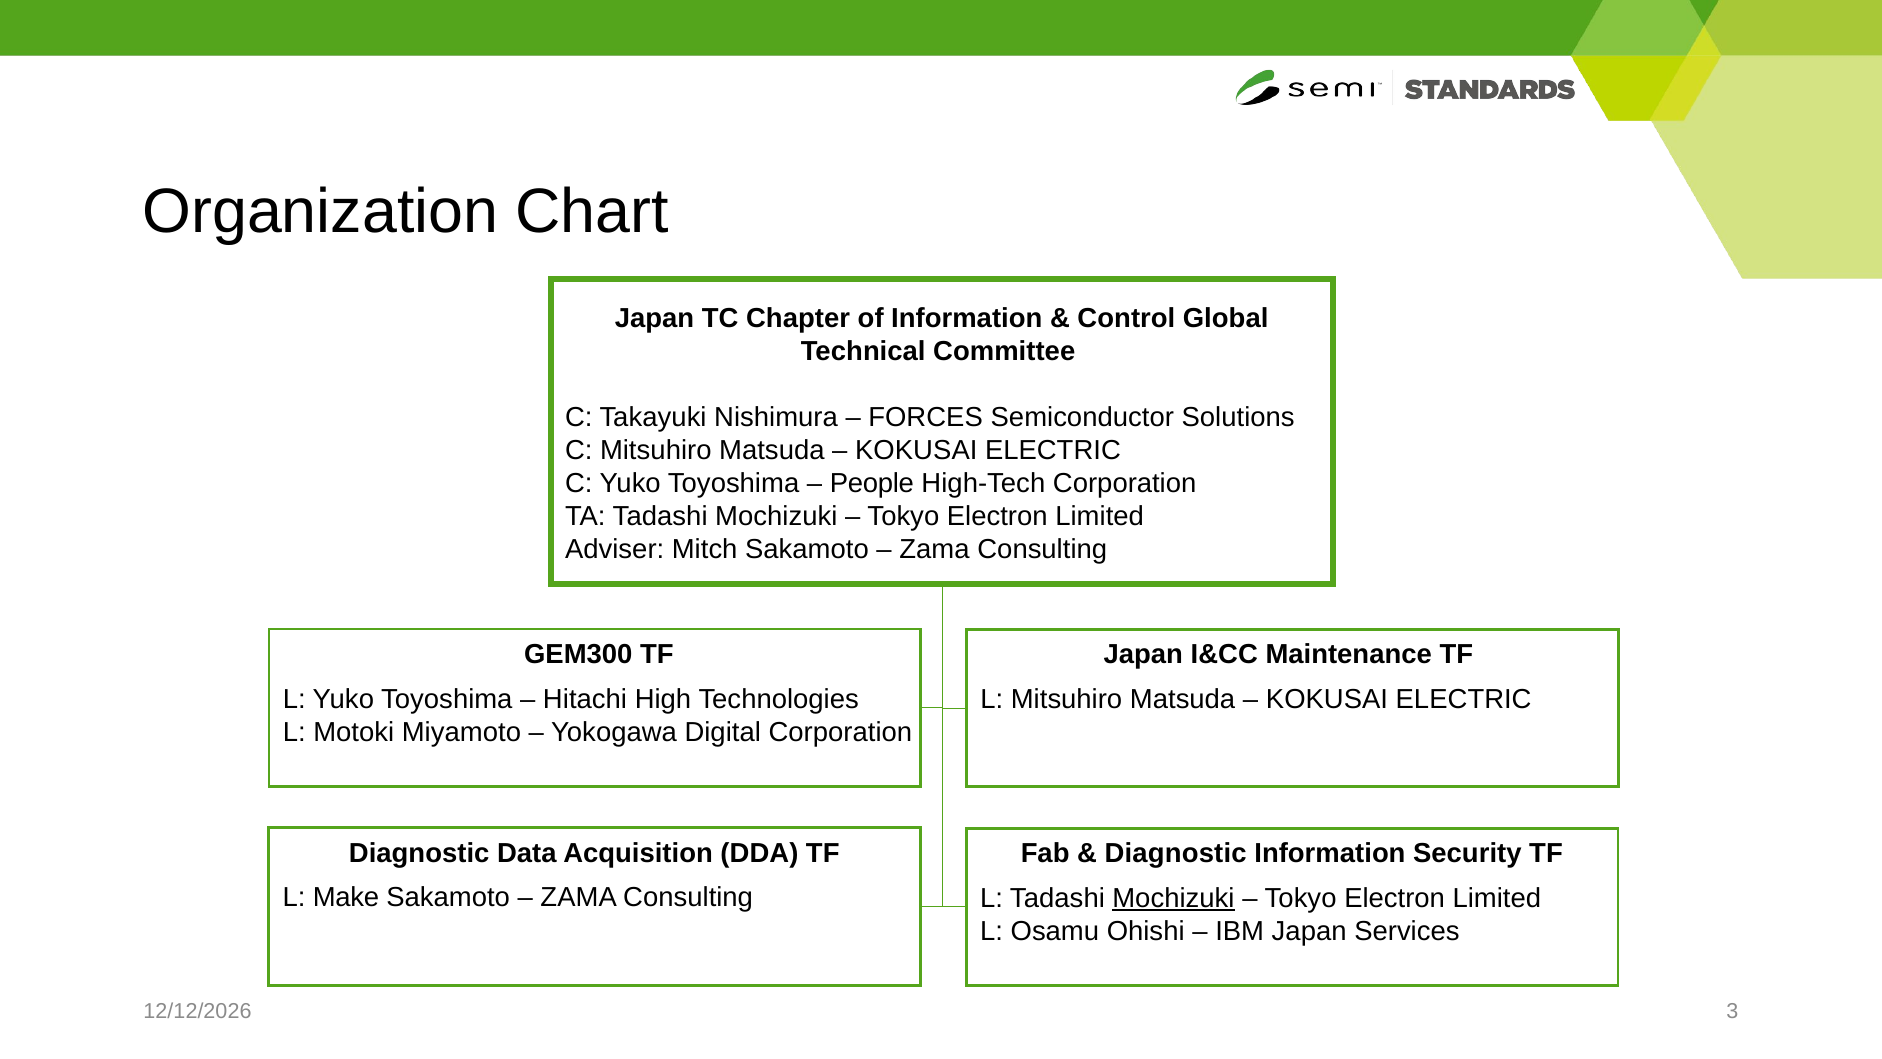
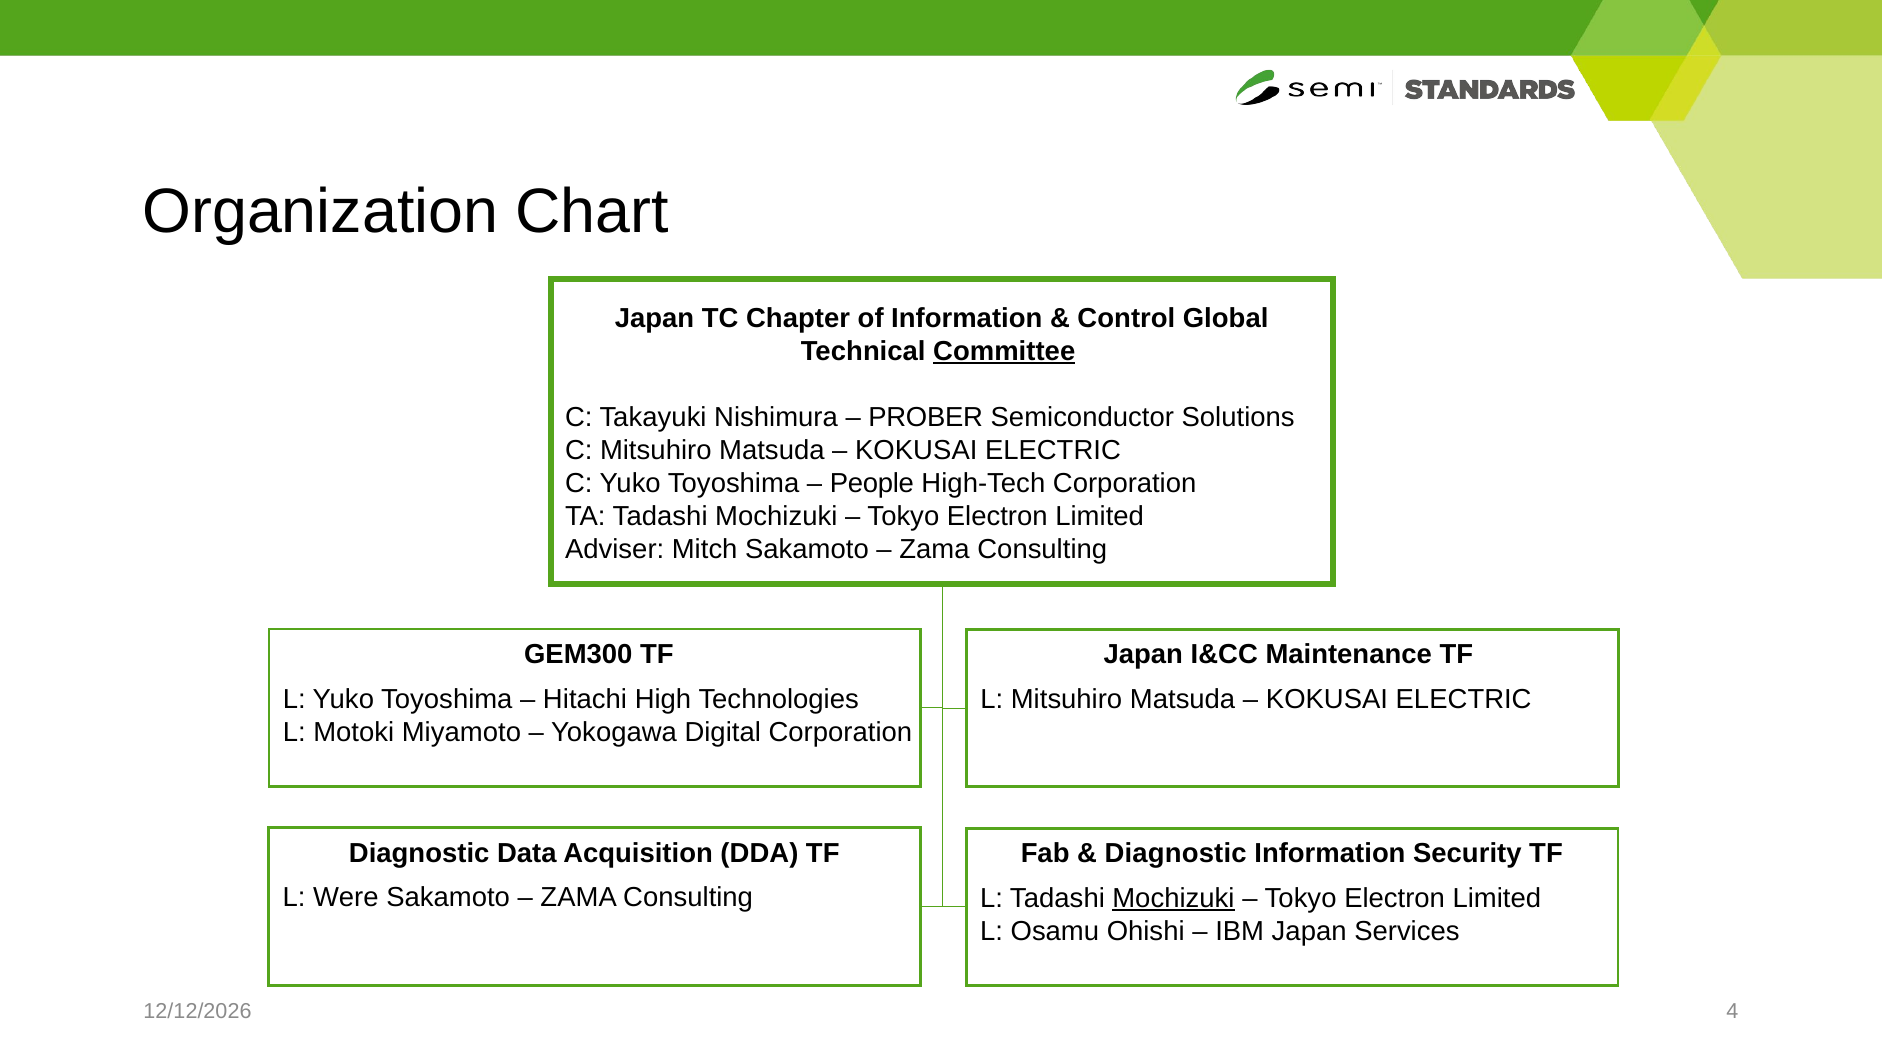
Committee underline: none -> present (1004, 351)
FORCES: FORCES -> PROBER (926, 417)
Make: Make -> Were (346, 898)
3: 3 -> 4 (1732, 1011)
